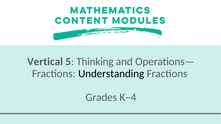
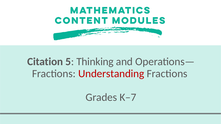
Vertical: Vertical -> Citation (45, 62)
Understanding colour: black -> red (111, 74)
K–4: K–4 -> K–7 (128, 98)
